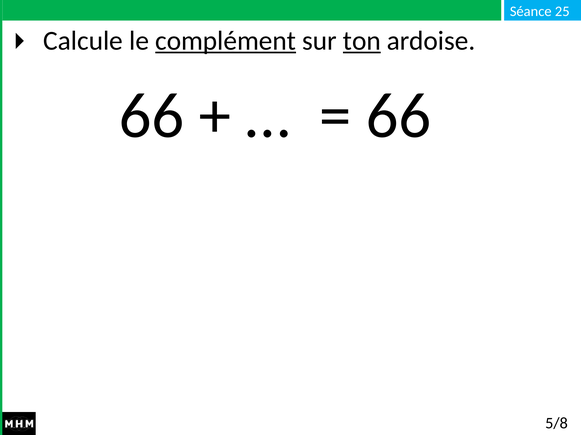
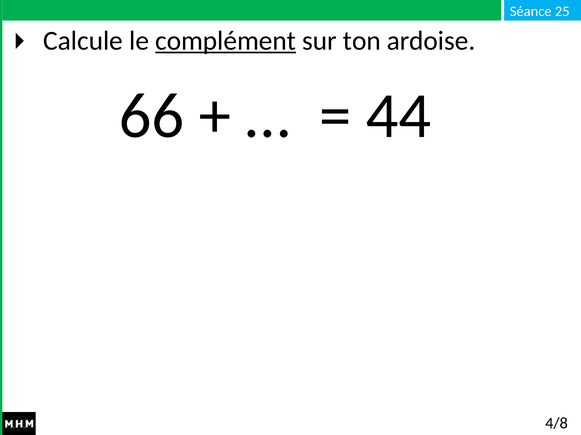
ton underline: present -> none (362, 41)
66: 66 -> 44 (399, 116)
5/8: 5/8 -> 4/8 (557, 424)
